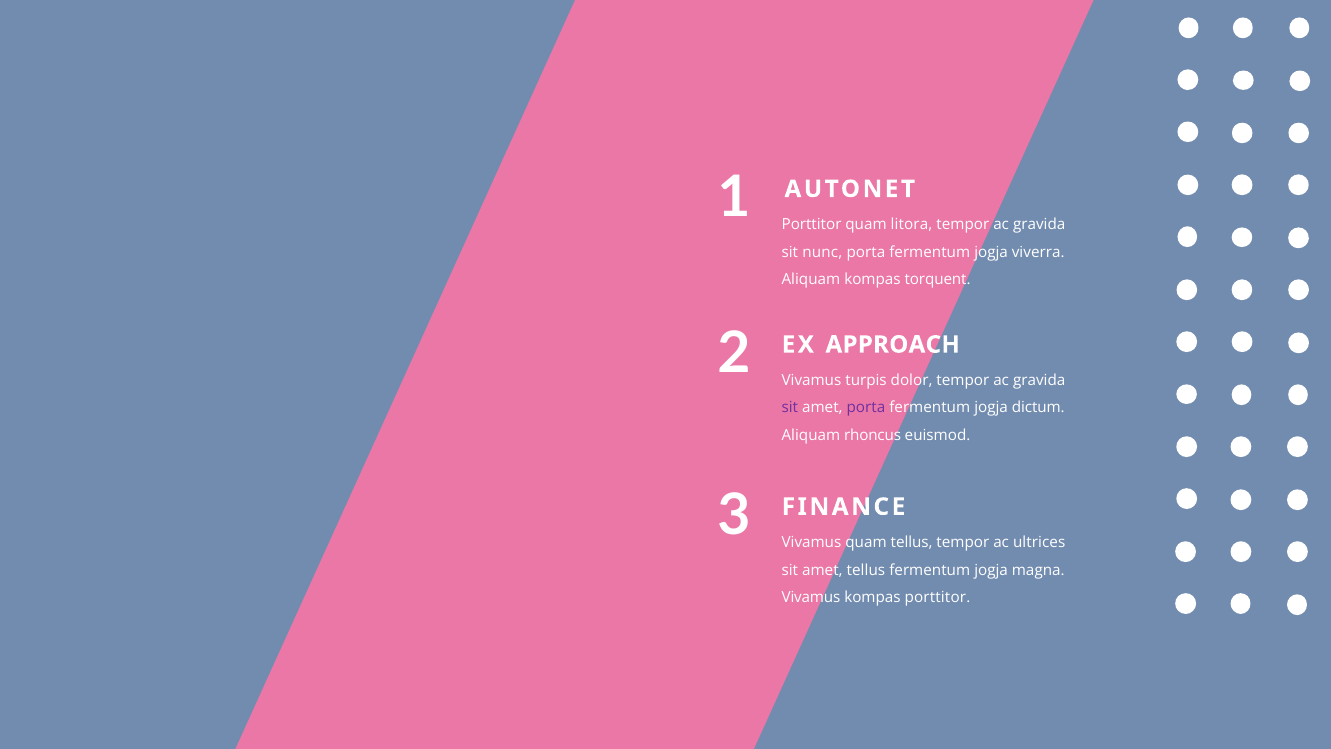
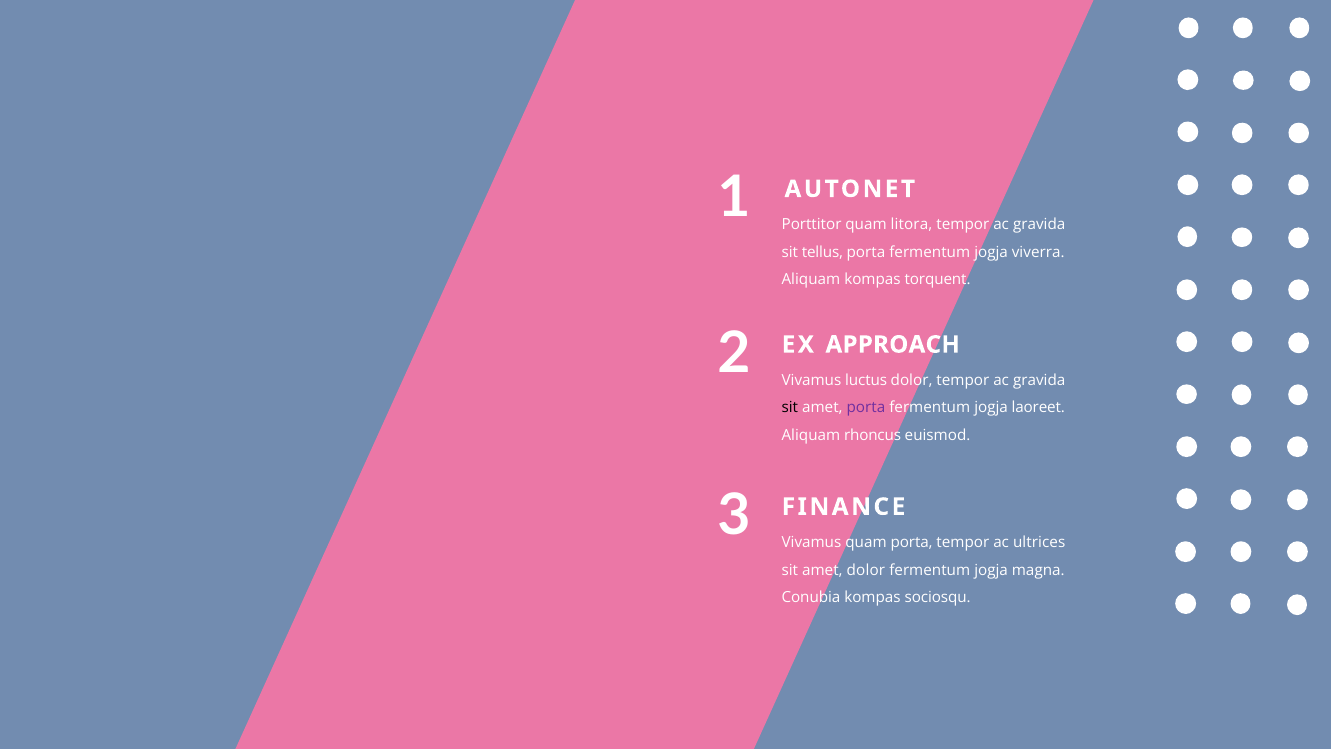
nunc: nunc -> tellus (822, 252)
turpis: turpis -> luctus (866, 380)
sit colour: purple -> black (790, 408)
dictum: dictum -> laoreet (1038, 408)
quam tellus: tellus -> porta (912, 542)
amet tellus: tellus -> dolor (866, 570)
Vivamus: Vivamus -> Conubia (811, 597)
kompas porttitor: porttitor -> sociosqu (938, 597)
